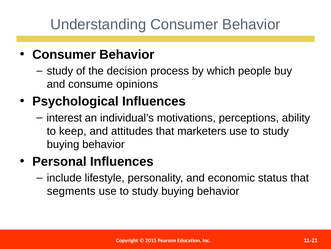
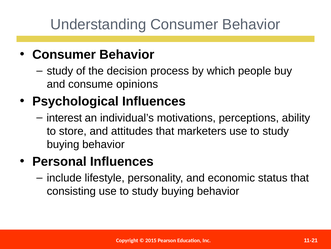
keep: keep -> store (73, 131)
segments: segments -> consisting (71, 191)
